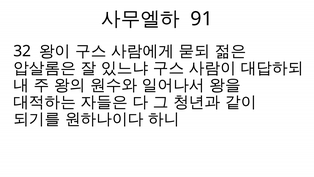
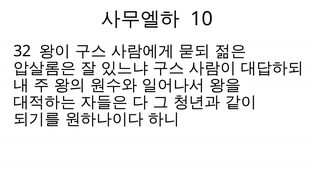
91: 91 -> 10 (202, 19)
